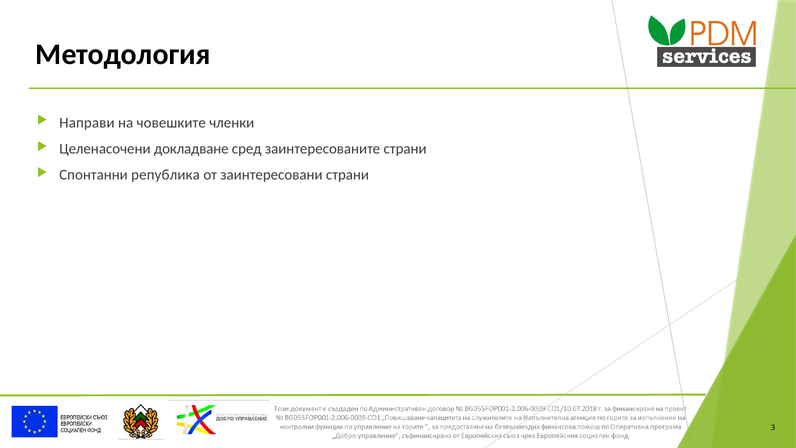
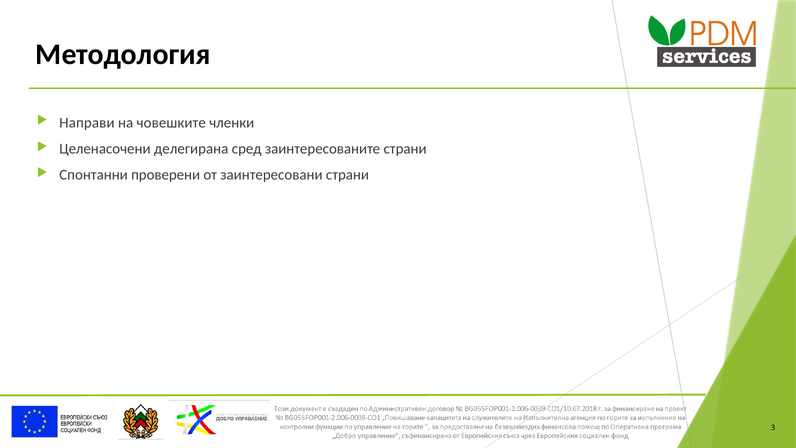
докладване: докладване -> делегирана (191, 149)
република: република -> проверени (166, 175)
